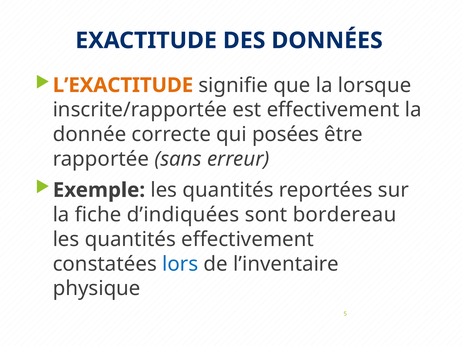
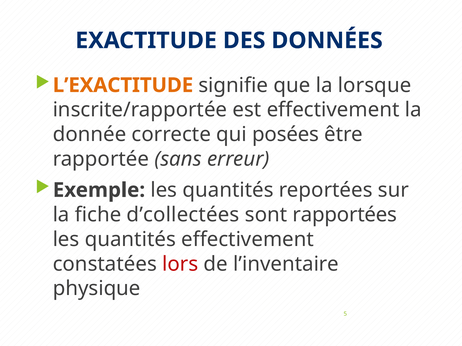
d’indiquées: d’indiquées -> d’collectées (183, 215)
bordereau: bordereau -> rapportées (345, 215)
lors colour: blue -> red (180, 264)
